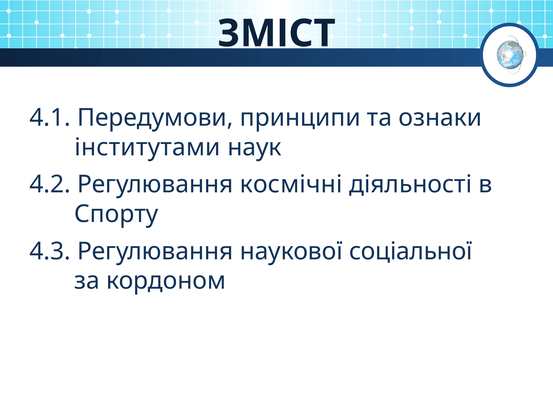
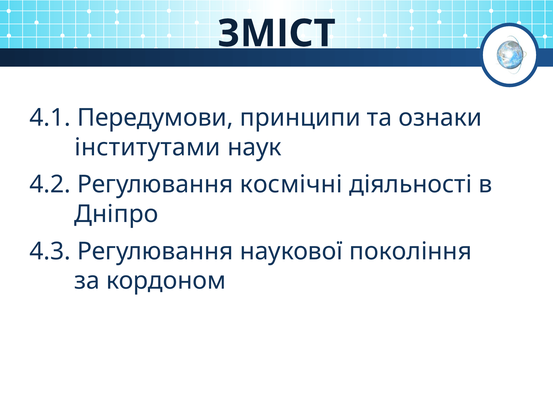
Спорту: Спорту -> Дніпро (116, 214)
соціальної: соціальної -> покоління (411, 251)
